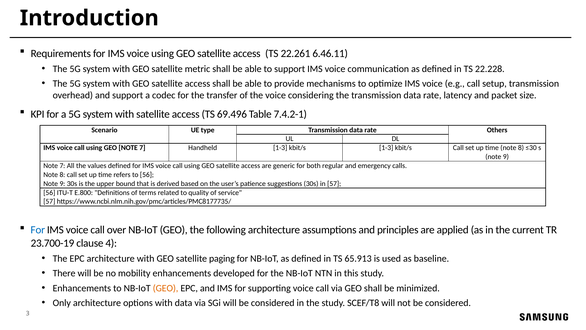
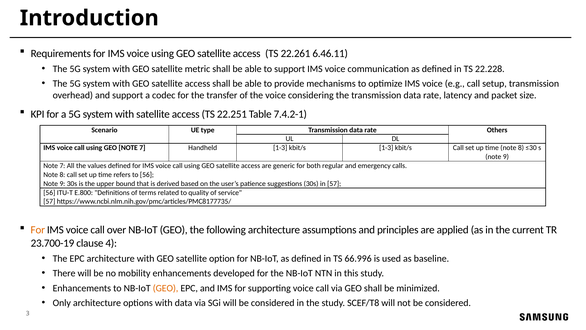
69.496: 69.496 -> 22.251 (232, 114)
For colour: blue -> orange (38, 230)
paging: paging -> option (222, 258)
65.913: 65.913 -> 66.996 (358, 258)
